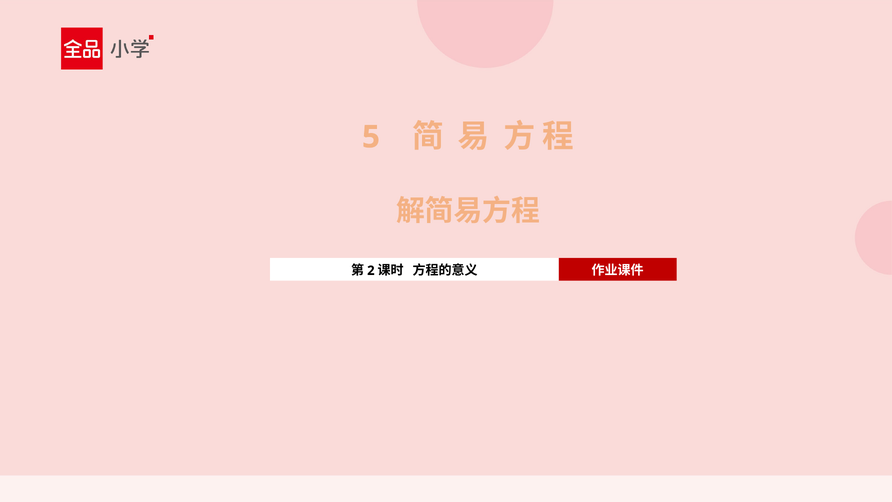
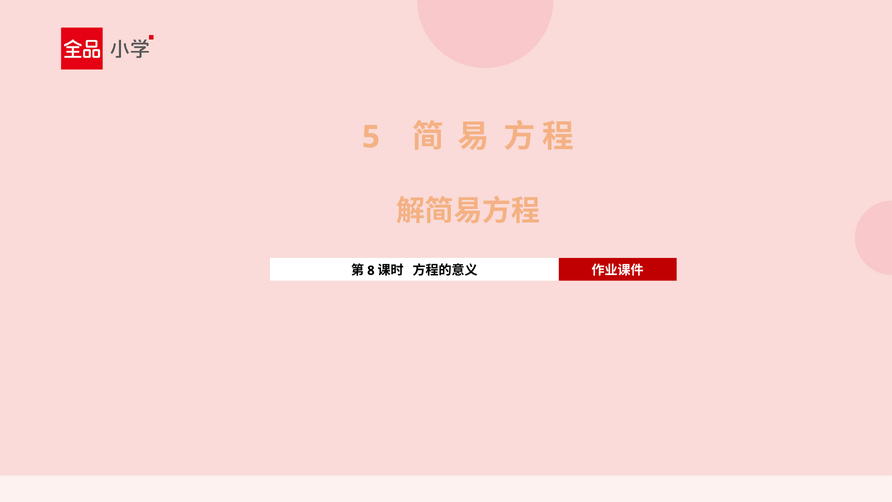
2: 2 -> 8 (371, 270)
